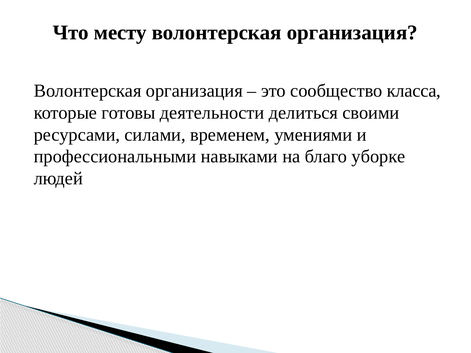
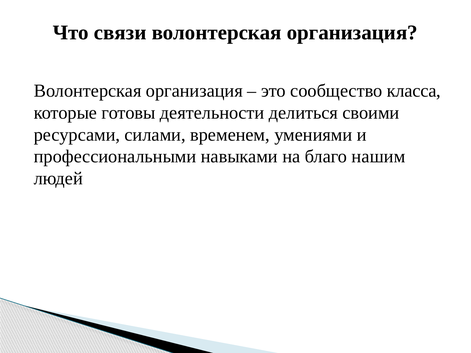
месту: месту -> связи (120, 32)
уборке: уборке -> нашим (378, 157)
